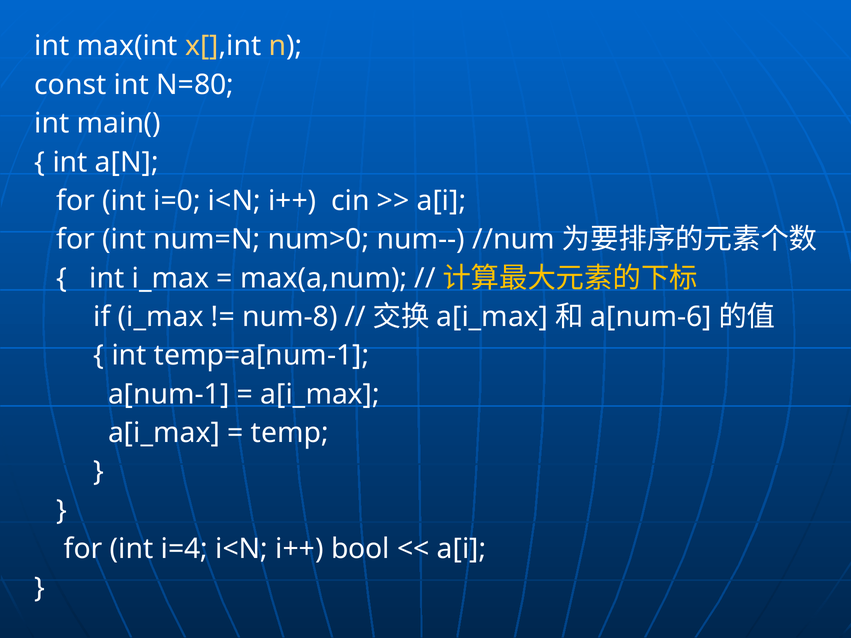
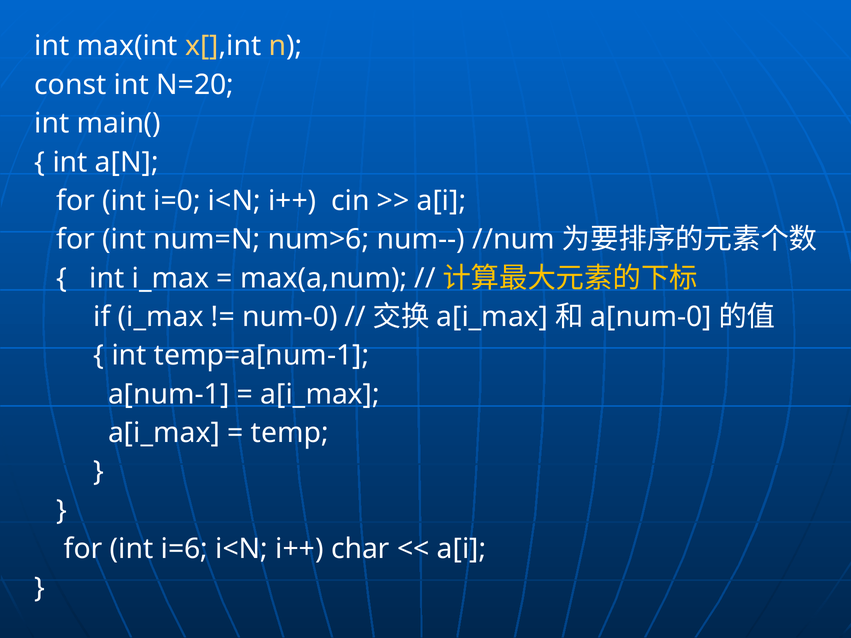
N=80: N=80 -> N=20 (195, 85)
num>0: num>0 -> num>6 (318, 240)
num-8: num-8 -> num-0 (290, 317)
a[num-6: a[num-6 -> a[num-0 (651, 317)
i=4: i=4 -> i=6 (184, 549)
bool: bool -> char (360, 549)
